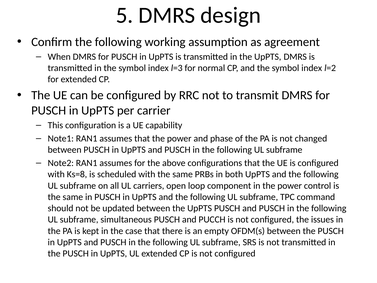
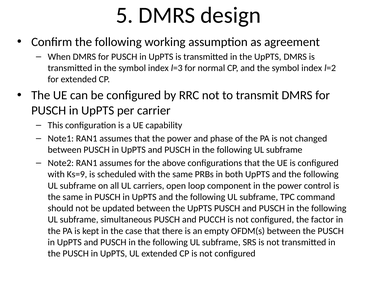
Ks=8: Ks=8 -> Ks=9 (77, 174)
issues: issues -> factor (322, 219)
